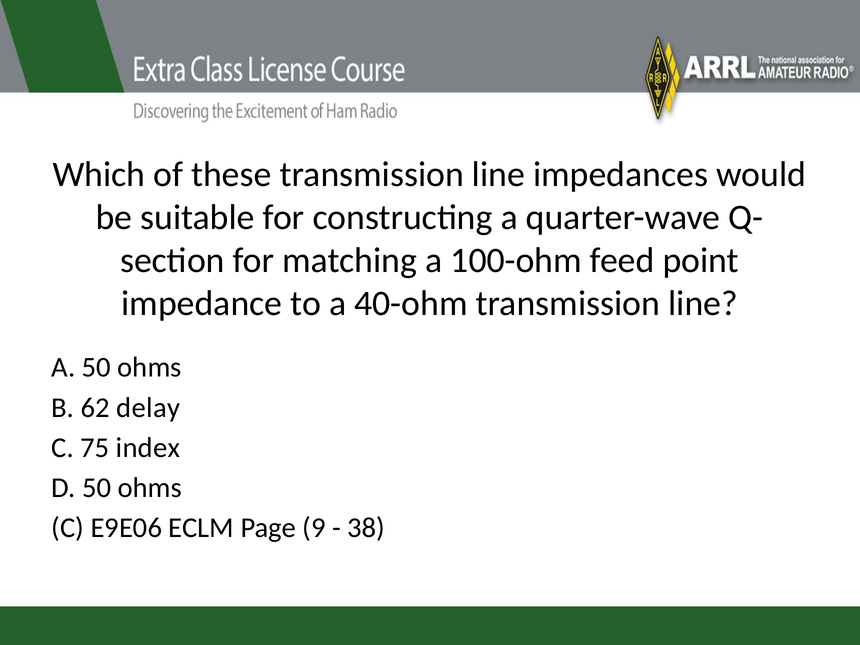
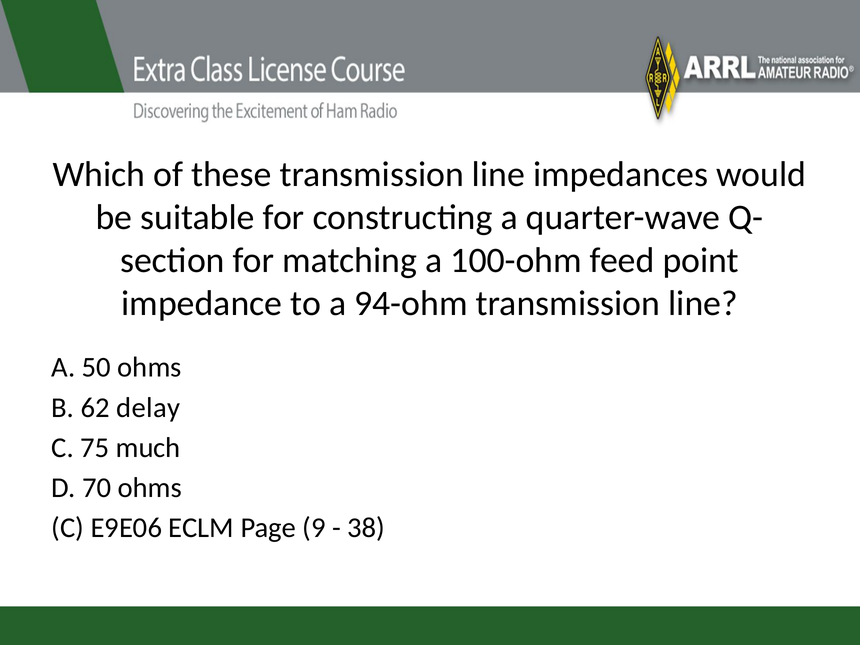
40-ohm: 40-ohm -> 94-ohm (411, 303)
index: index -> much (148, 448)
D 50: 50 -> 70 (97, 488)
